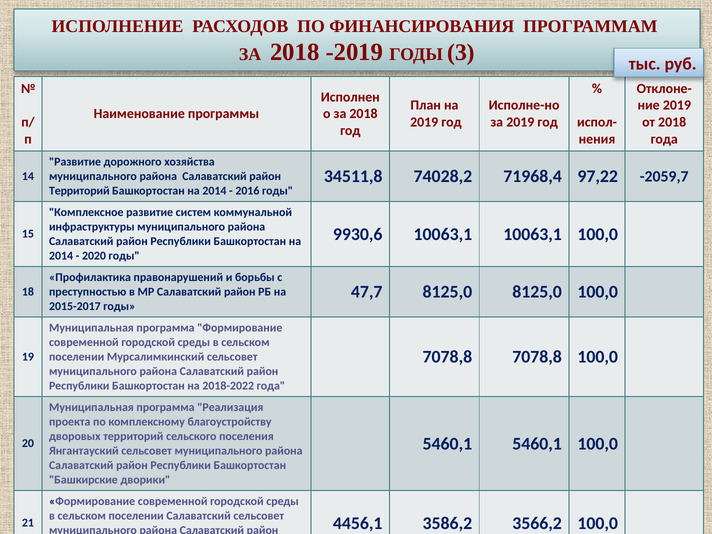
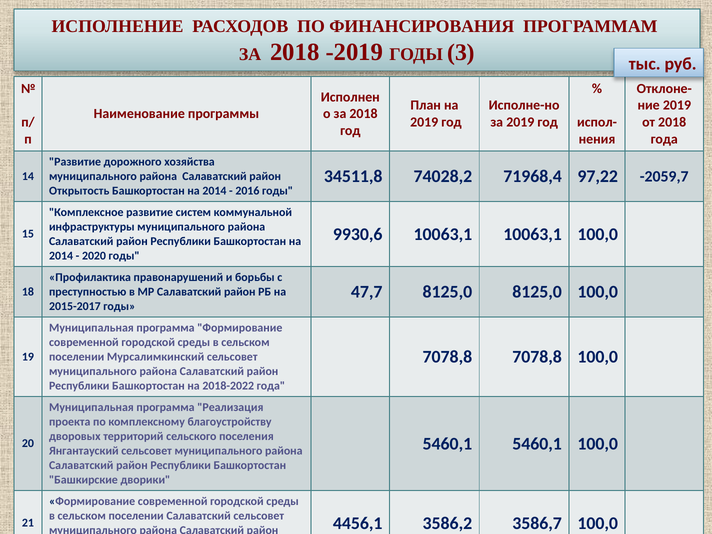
Территорий: Территорий -> Открытость (79, 191)
3566,2: 3566,2 -> 3586,7 (537, 523)
